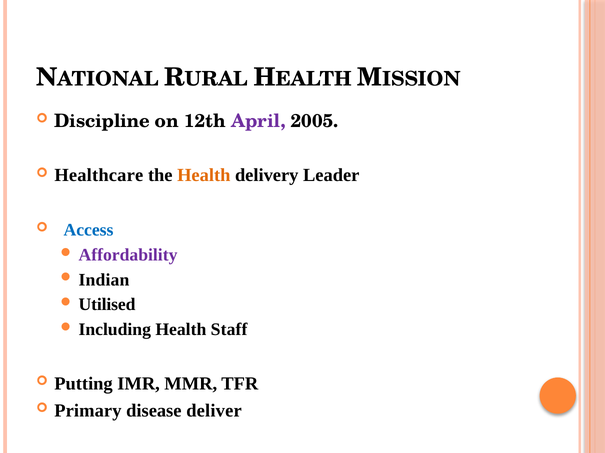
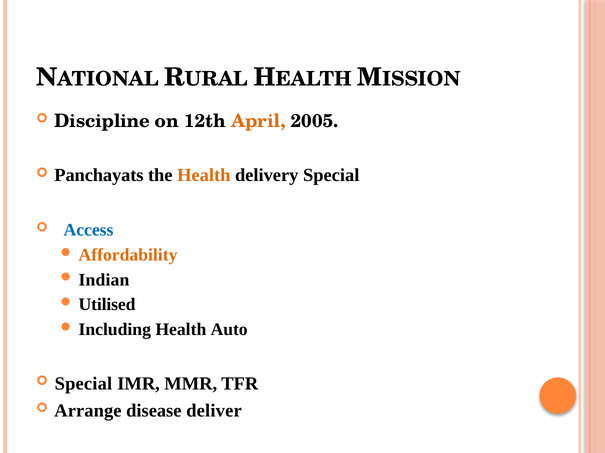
April colour: purple -> orange (258, 121)
Healthcare: Healthcare -> Panchayats (99, 176)
delivery Leader: Leader -> Special (331, 176)
Affordability colour: purple -> orange (128, 255)
Staff: Staff -> Auto (229, 330)
Putting: Putting -> Special (83, 384)
Primary: Primary -> Arrange (88, 411)
